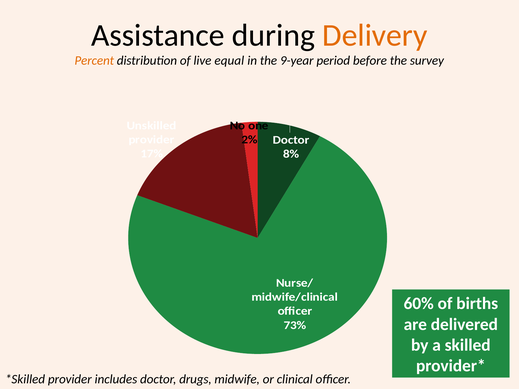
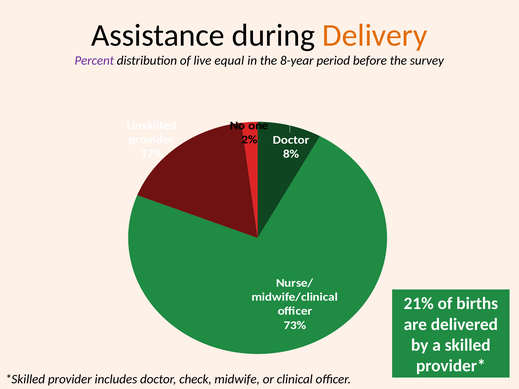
Percent colour: orange -> purple (94, 61)
9-year: 9-year -> 8-year (297, 61)
60%: 60% -> 21% (419, 304)
drugs: drugs -> check (195, 380)
